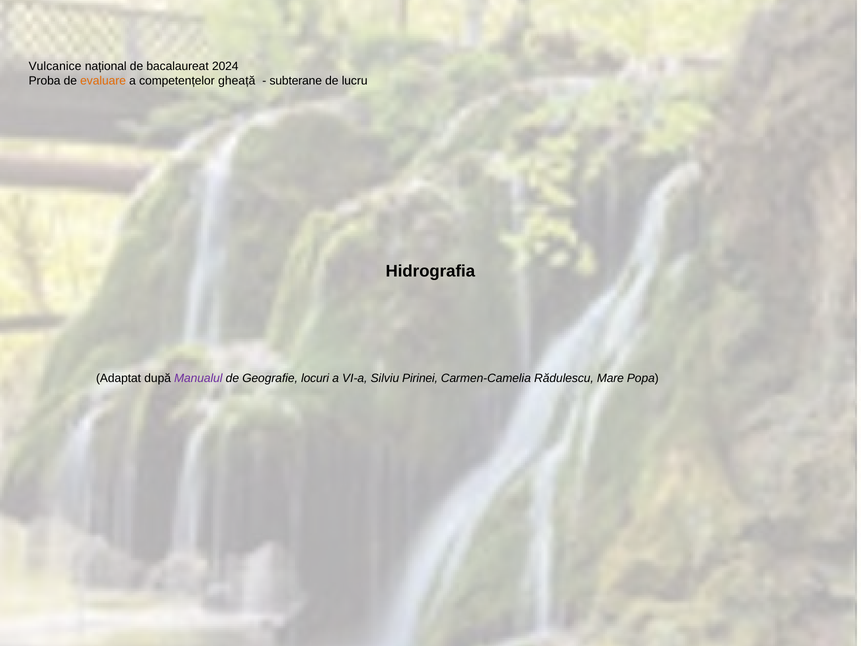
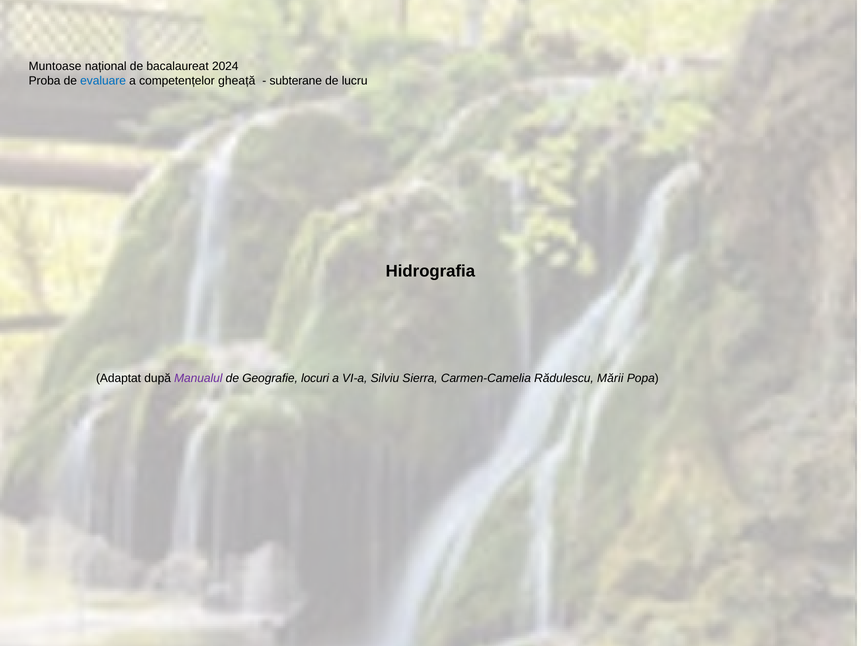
Vulcanice: Vulcanice -> Muntoase (55, 66)
evaluare colour: orange -> blue (103, 81)
Pirinei: Pirinei -> Sierra (420, 378)
Mare: Mare -> Mării (610, 378)
